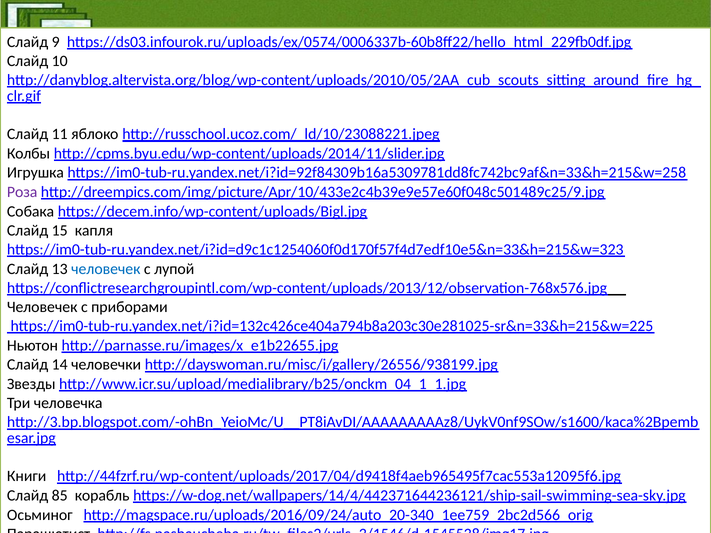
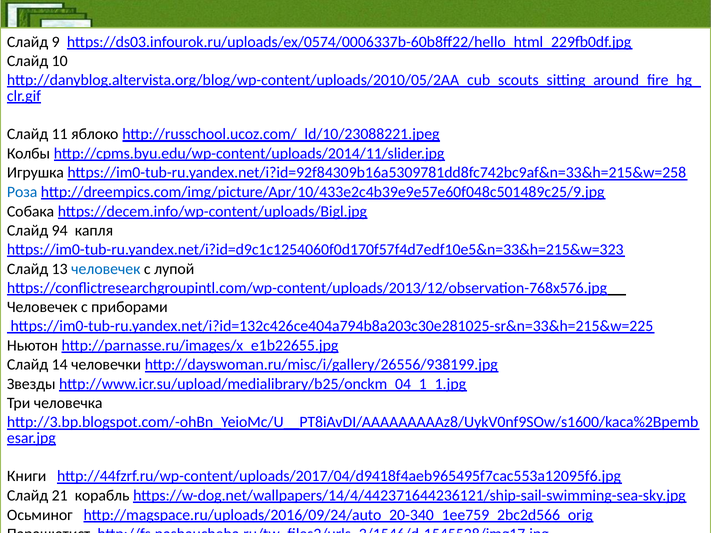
Роза colour: purple -> blue (22, 192)
15: 15 -> 94 (60, 231)
85: 85 -> 21 (60, 496)
